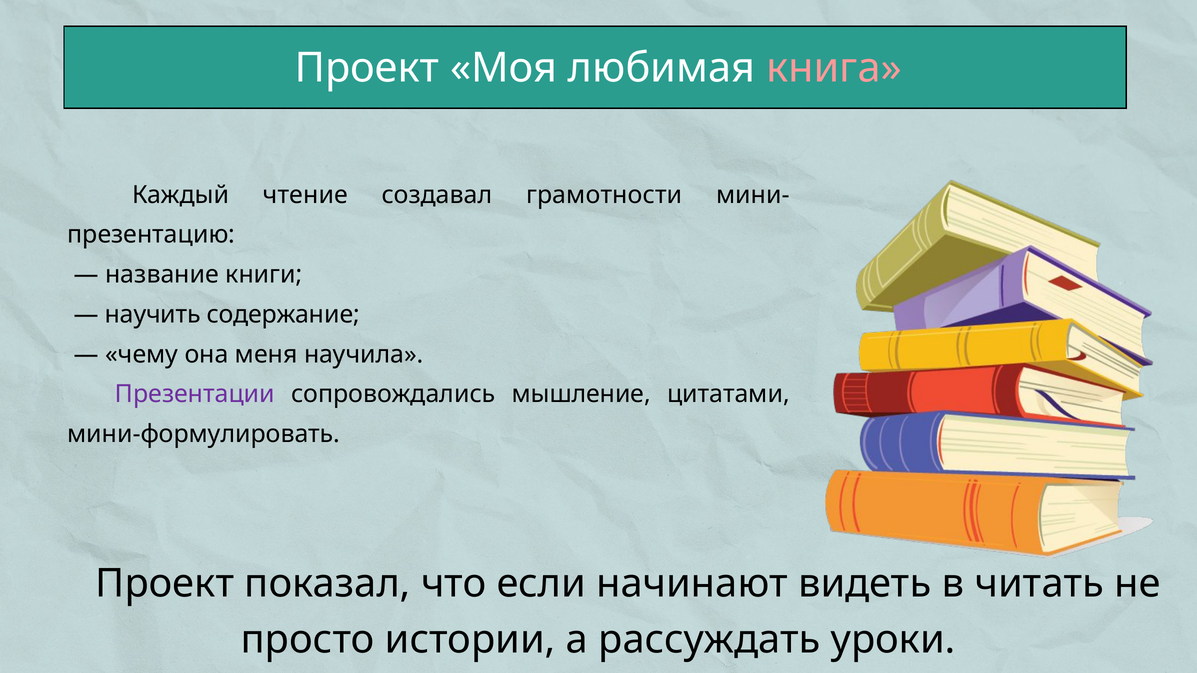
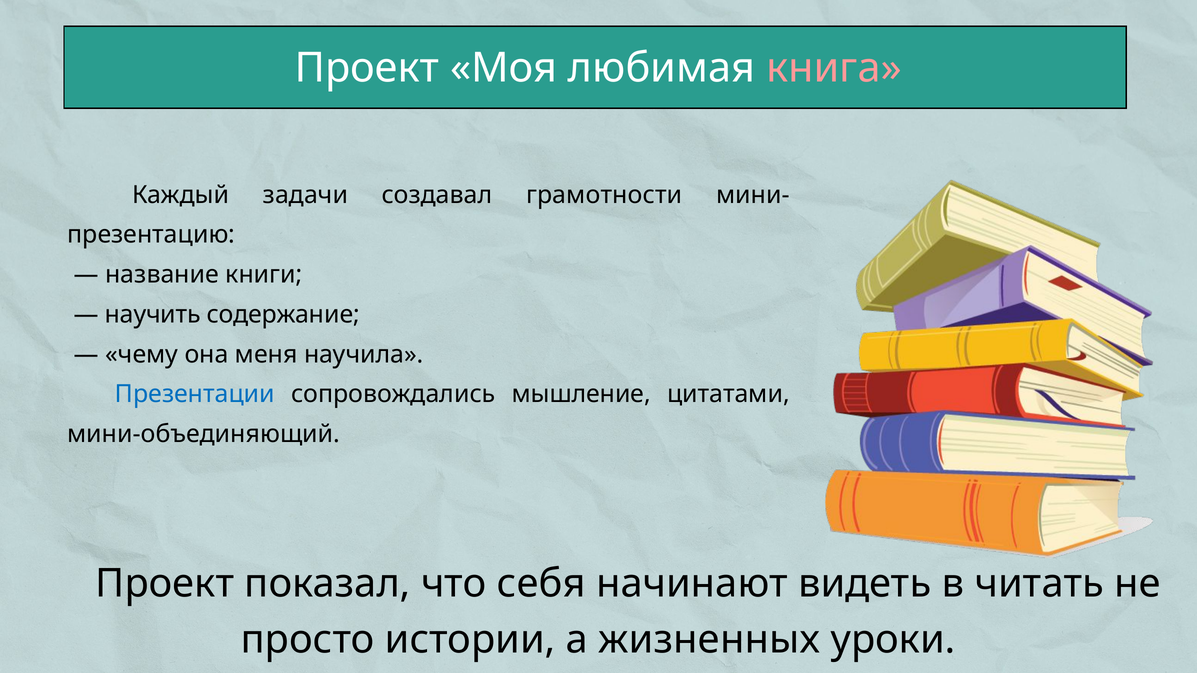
чтение: чтение -> задачи (306, 195)
Презентации colour: purple -> blue (195, 394)
мини-формулировать: мини-формулировать -> мини-объединяющий (204, 434)
если: если -> себя (541, 584)
рассуждать: рассуждать -> жизненных (709, 640)
